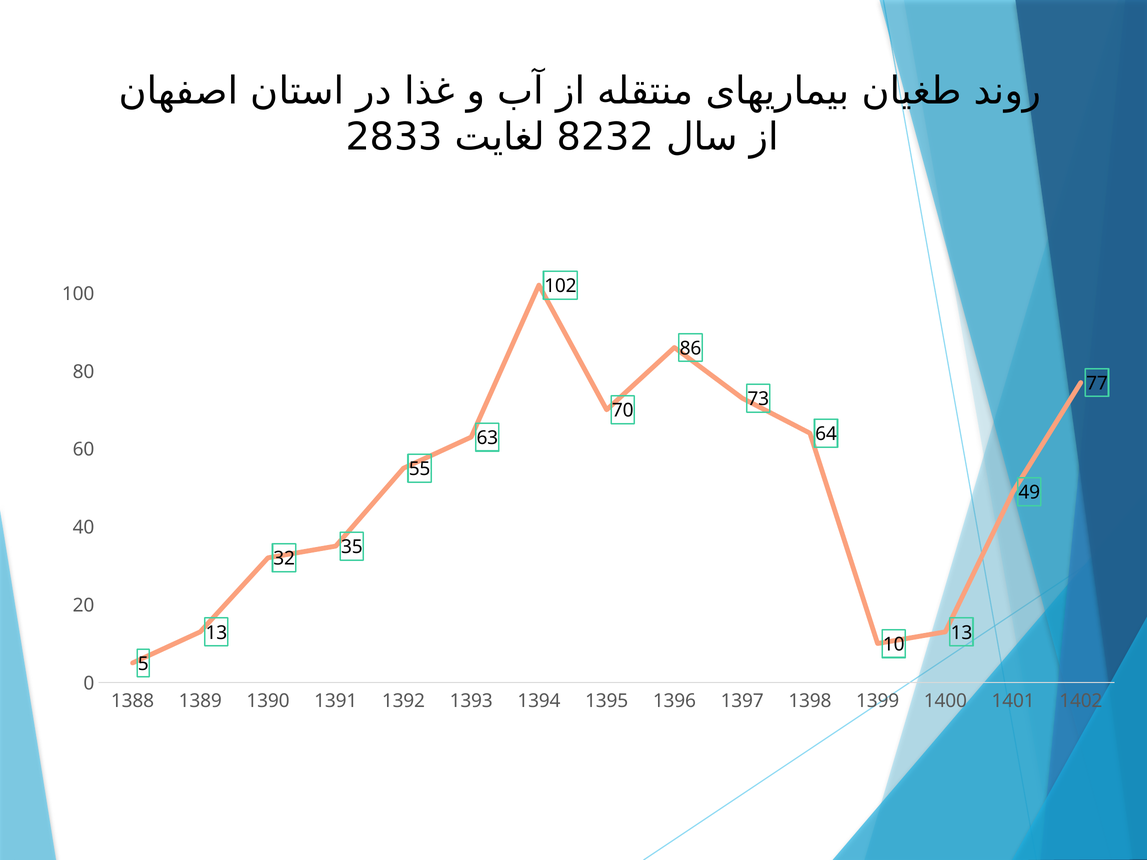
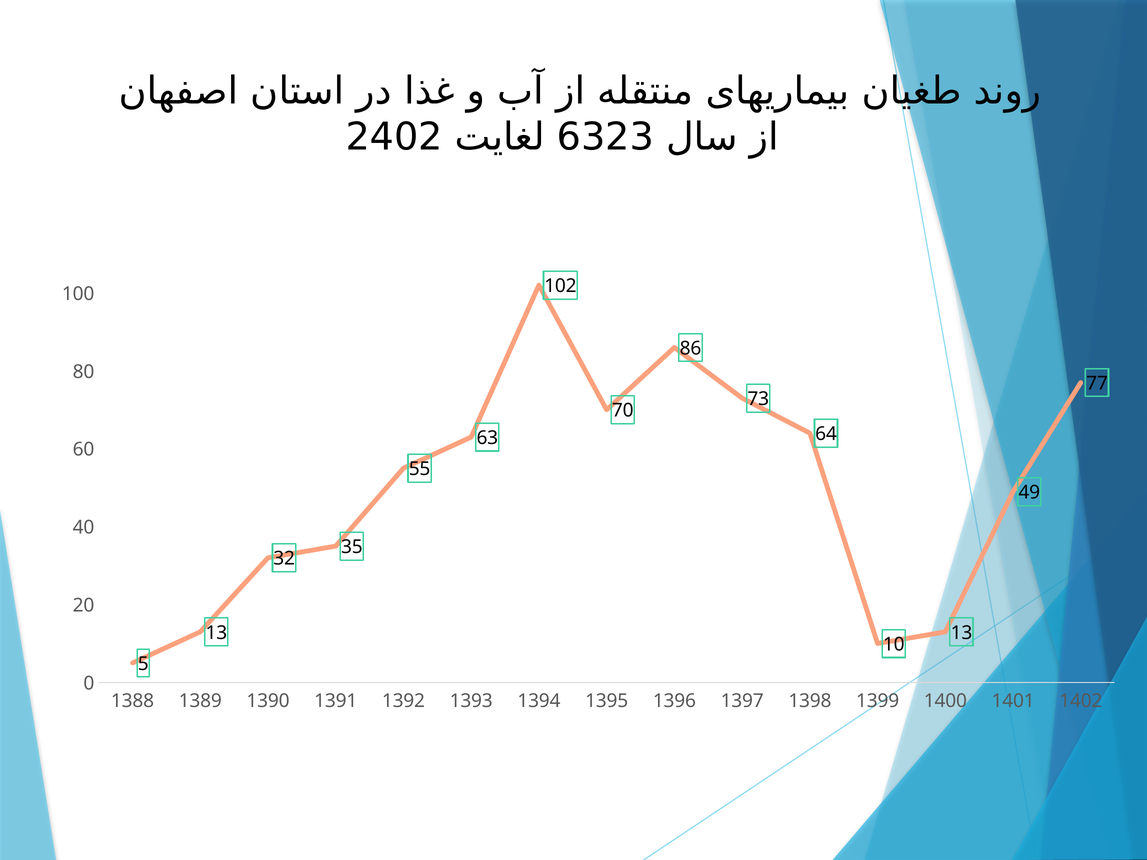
2833: 2833 -> 2402 (394, 137)
8232: 8232 -> 6323 (605, 137)
